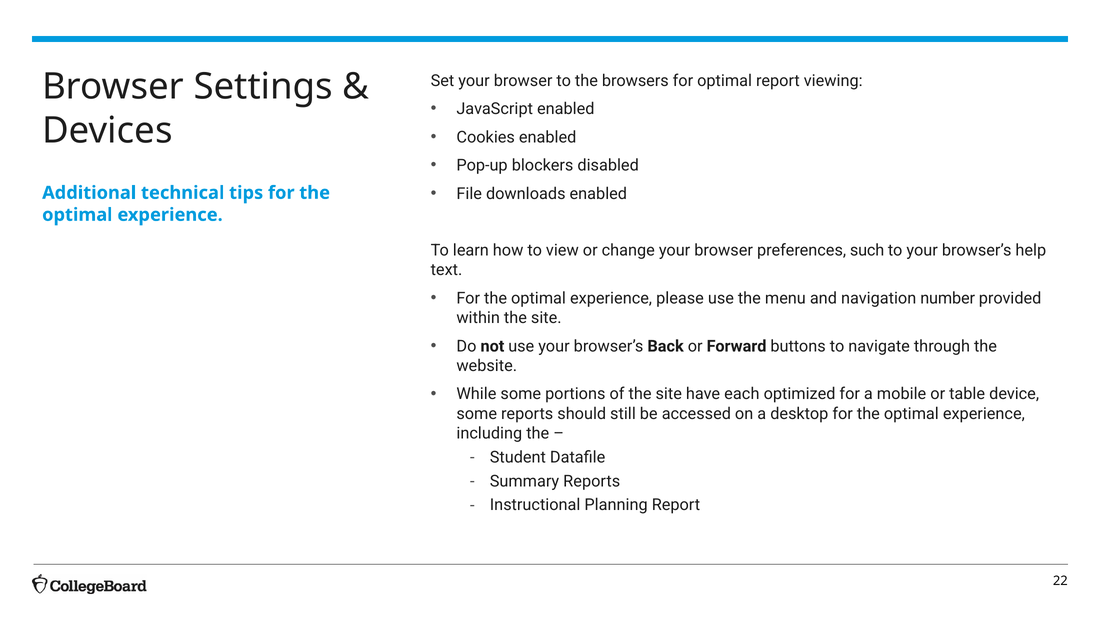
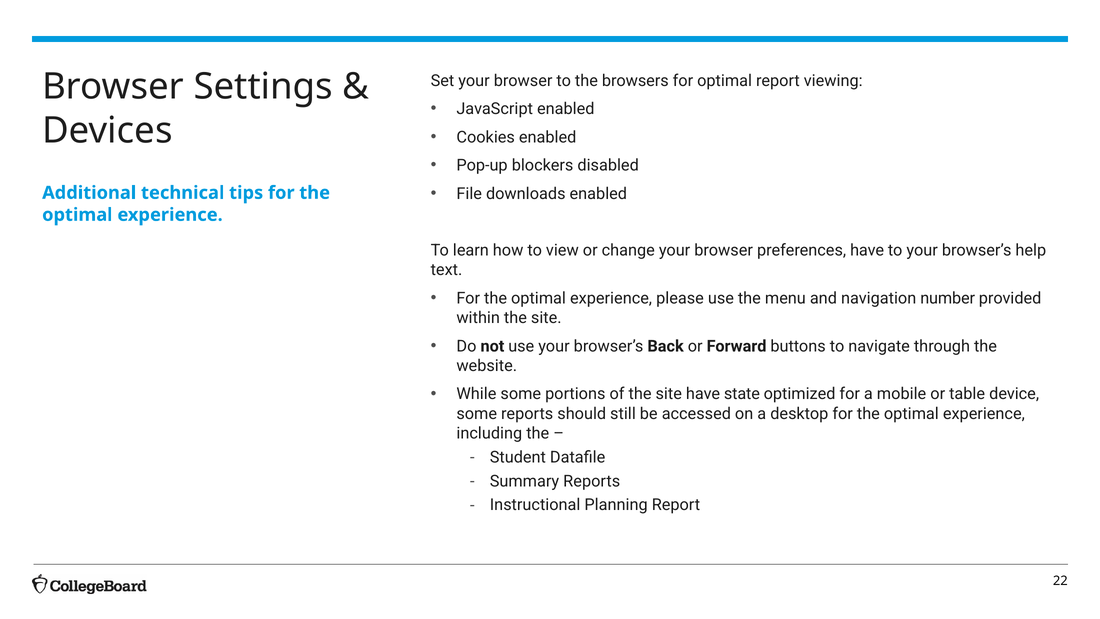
preferences such: such -> have (867, 250)
each: each -> state (742, 394)
